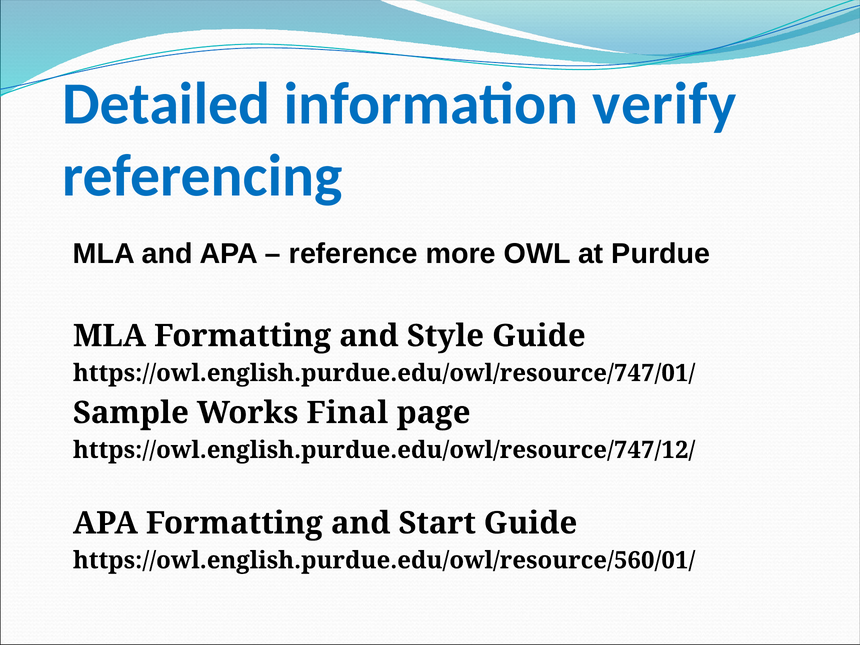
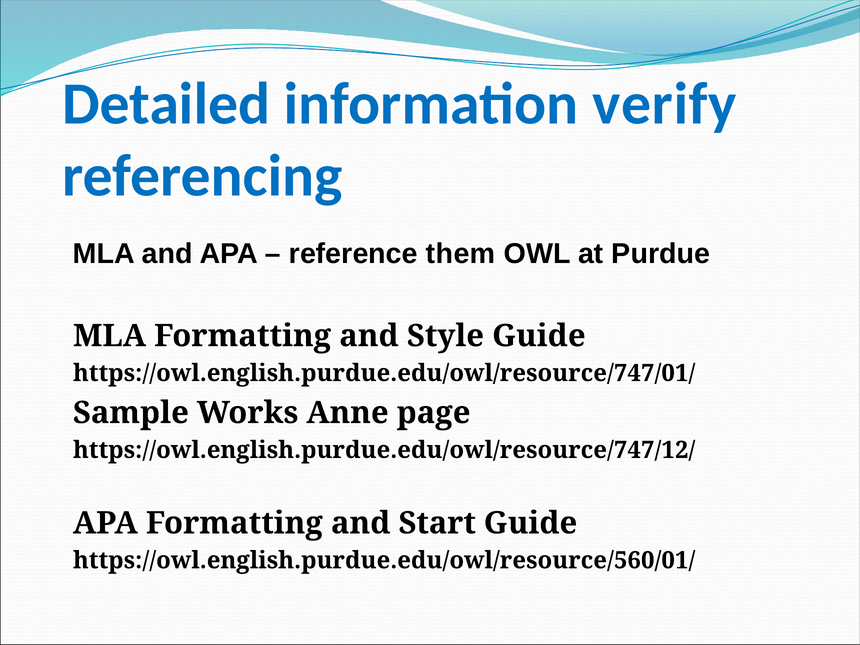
more: more -> them (461, 254)
Final: Final -> Anne (348, 413)
